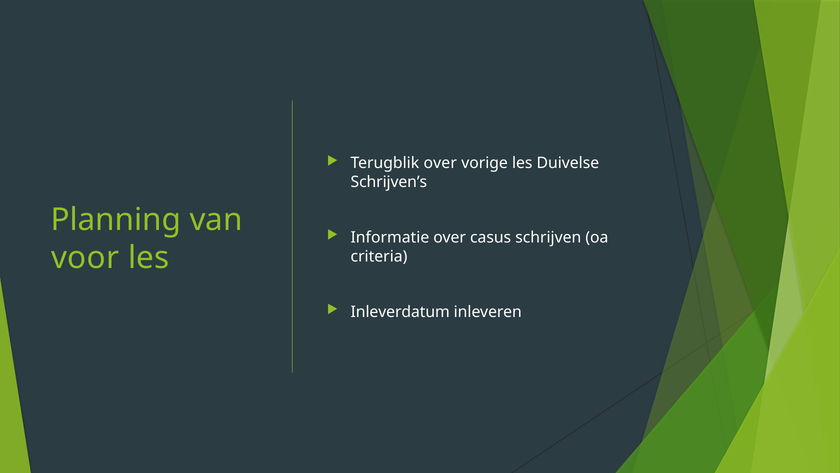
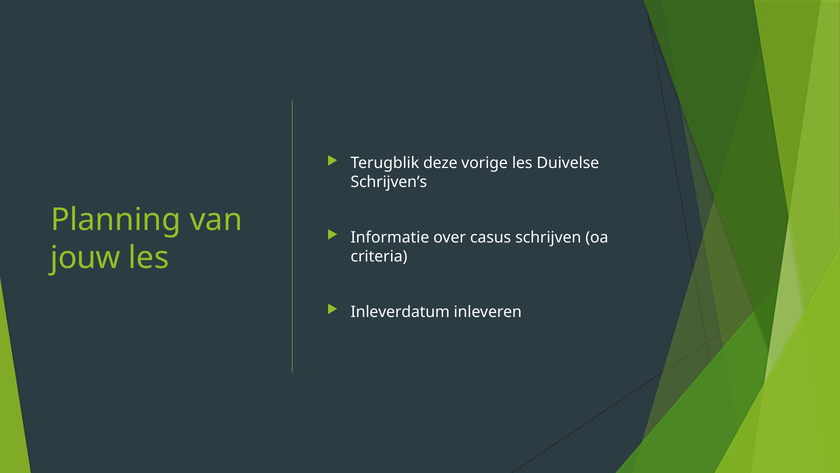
Terugblik over: over -> deze (440, 163)
voor: voor -> jouw (85, 257)
